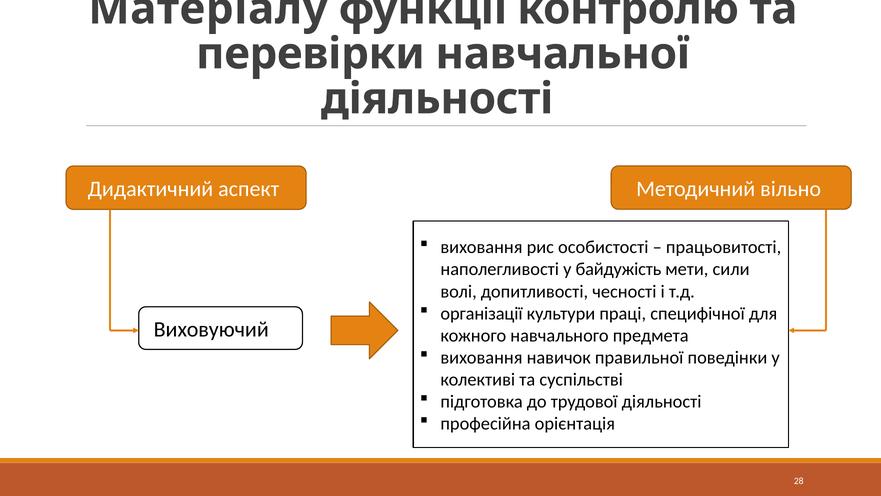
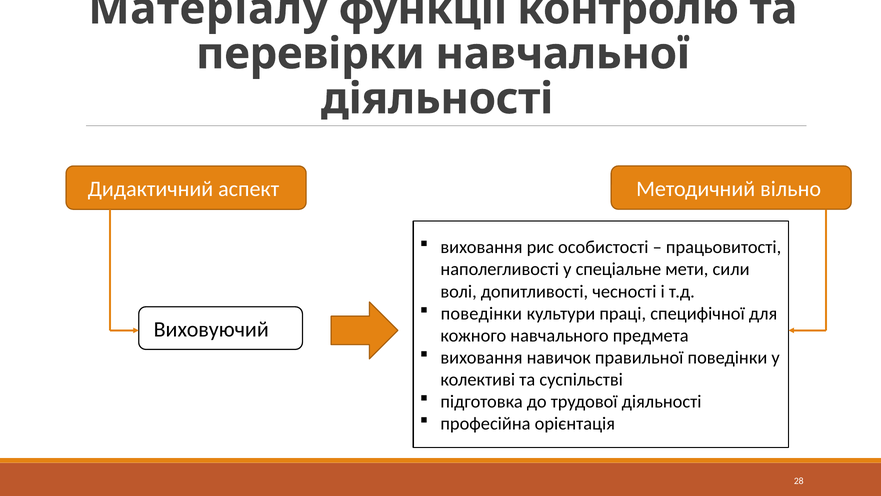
байдужість: байдужість -> спеціальне (618, 269)
організації: організації -> поведінки (481, 313)
